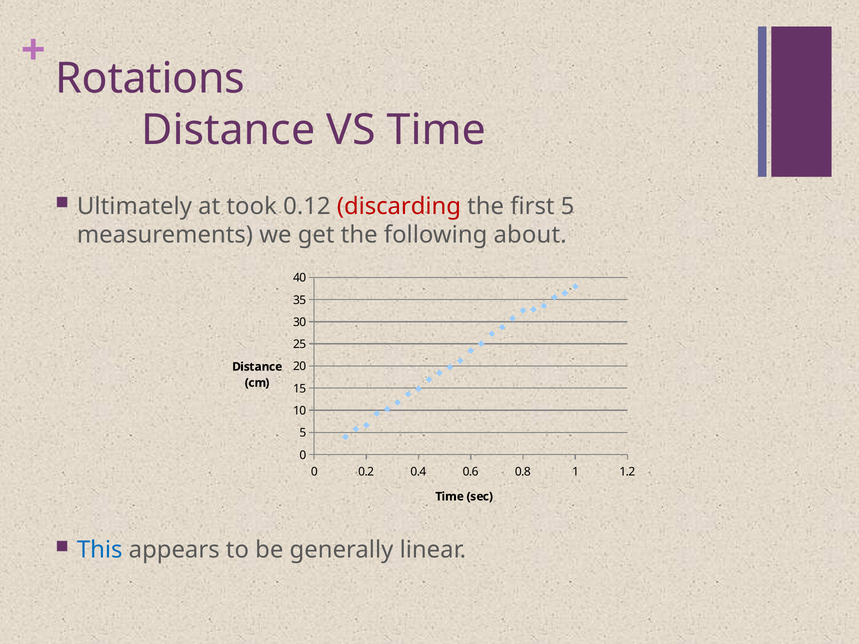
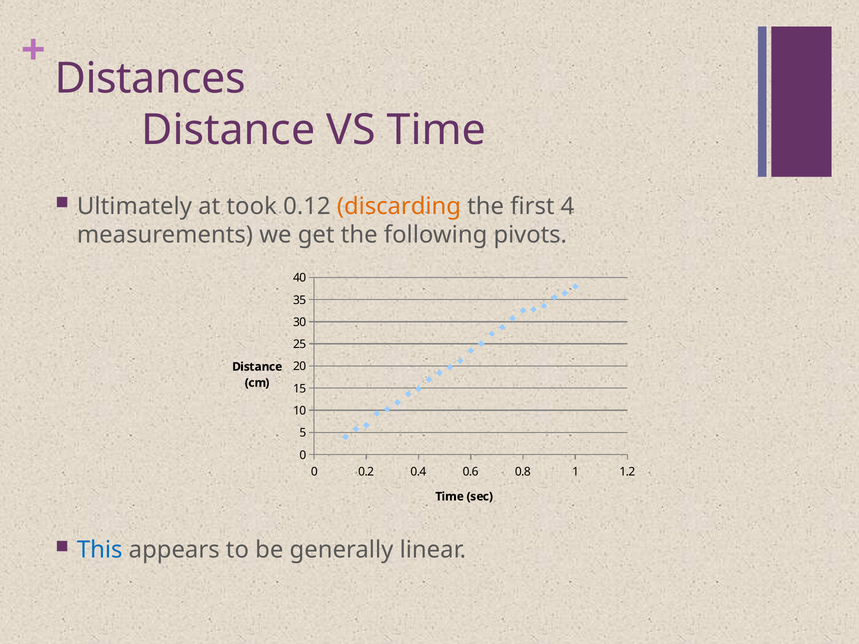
Rotations: Rotations -> Distances (150, 79)
discarding colour: red -> orange (399, 206)
first 5: 5 -> 4 (568, 206)
about: about -> pivots (530, 235)
